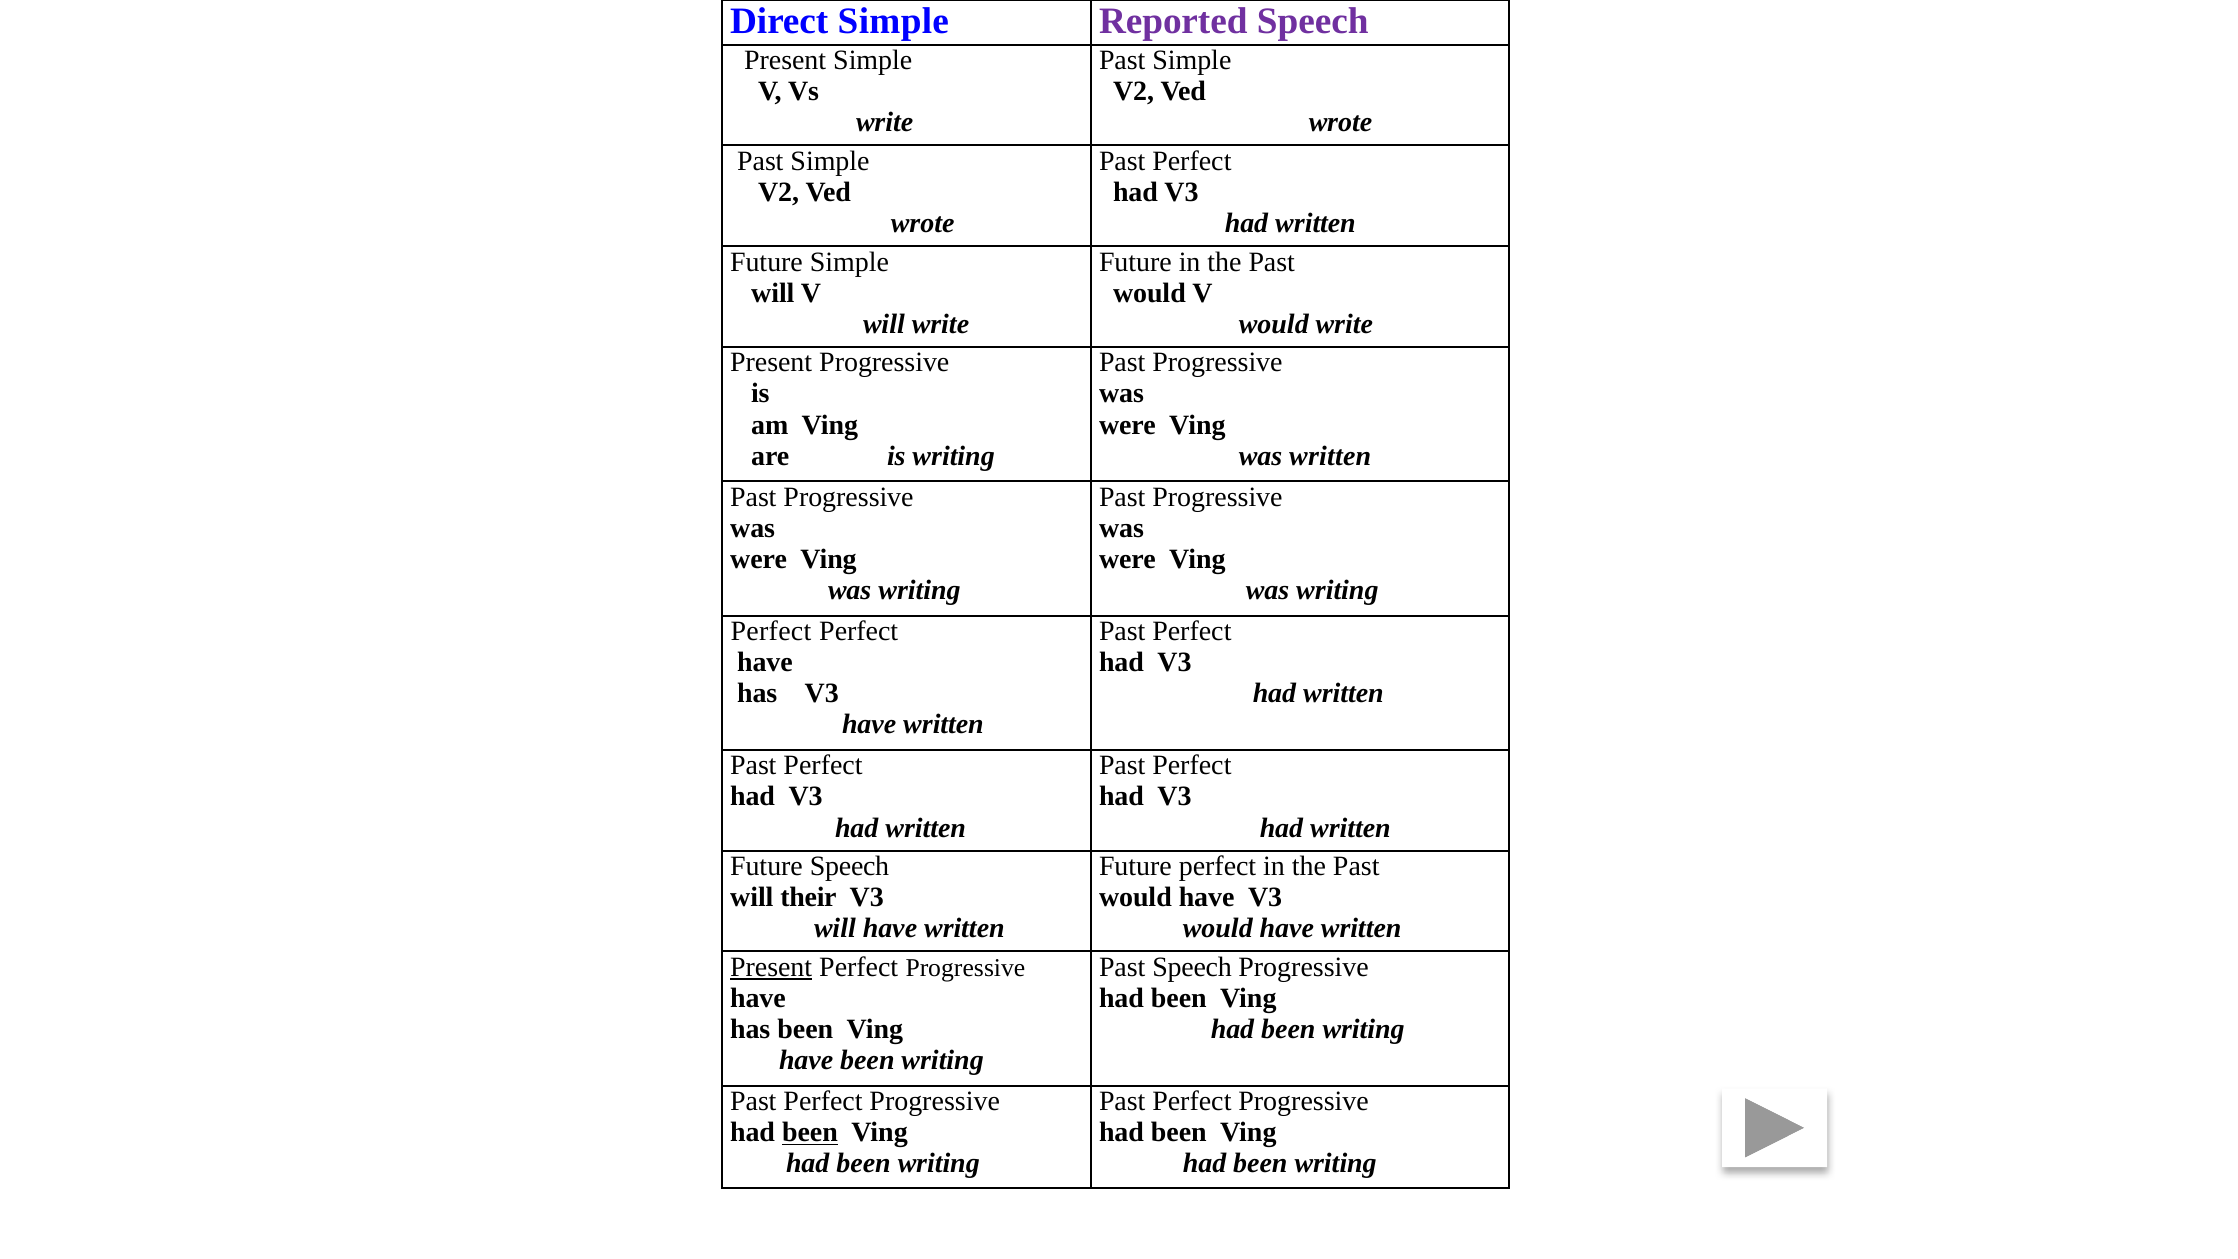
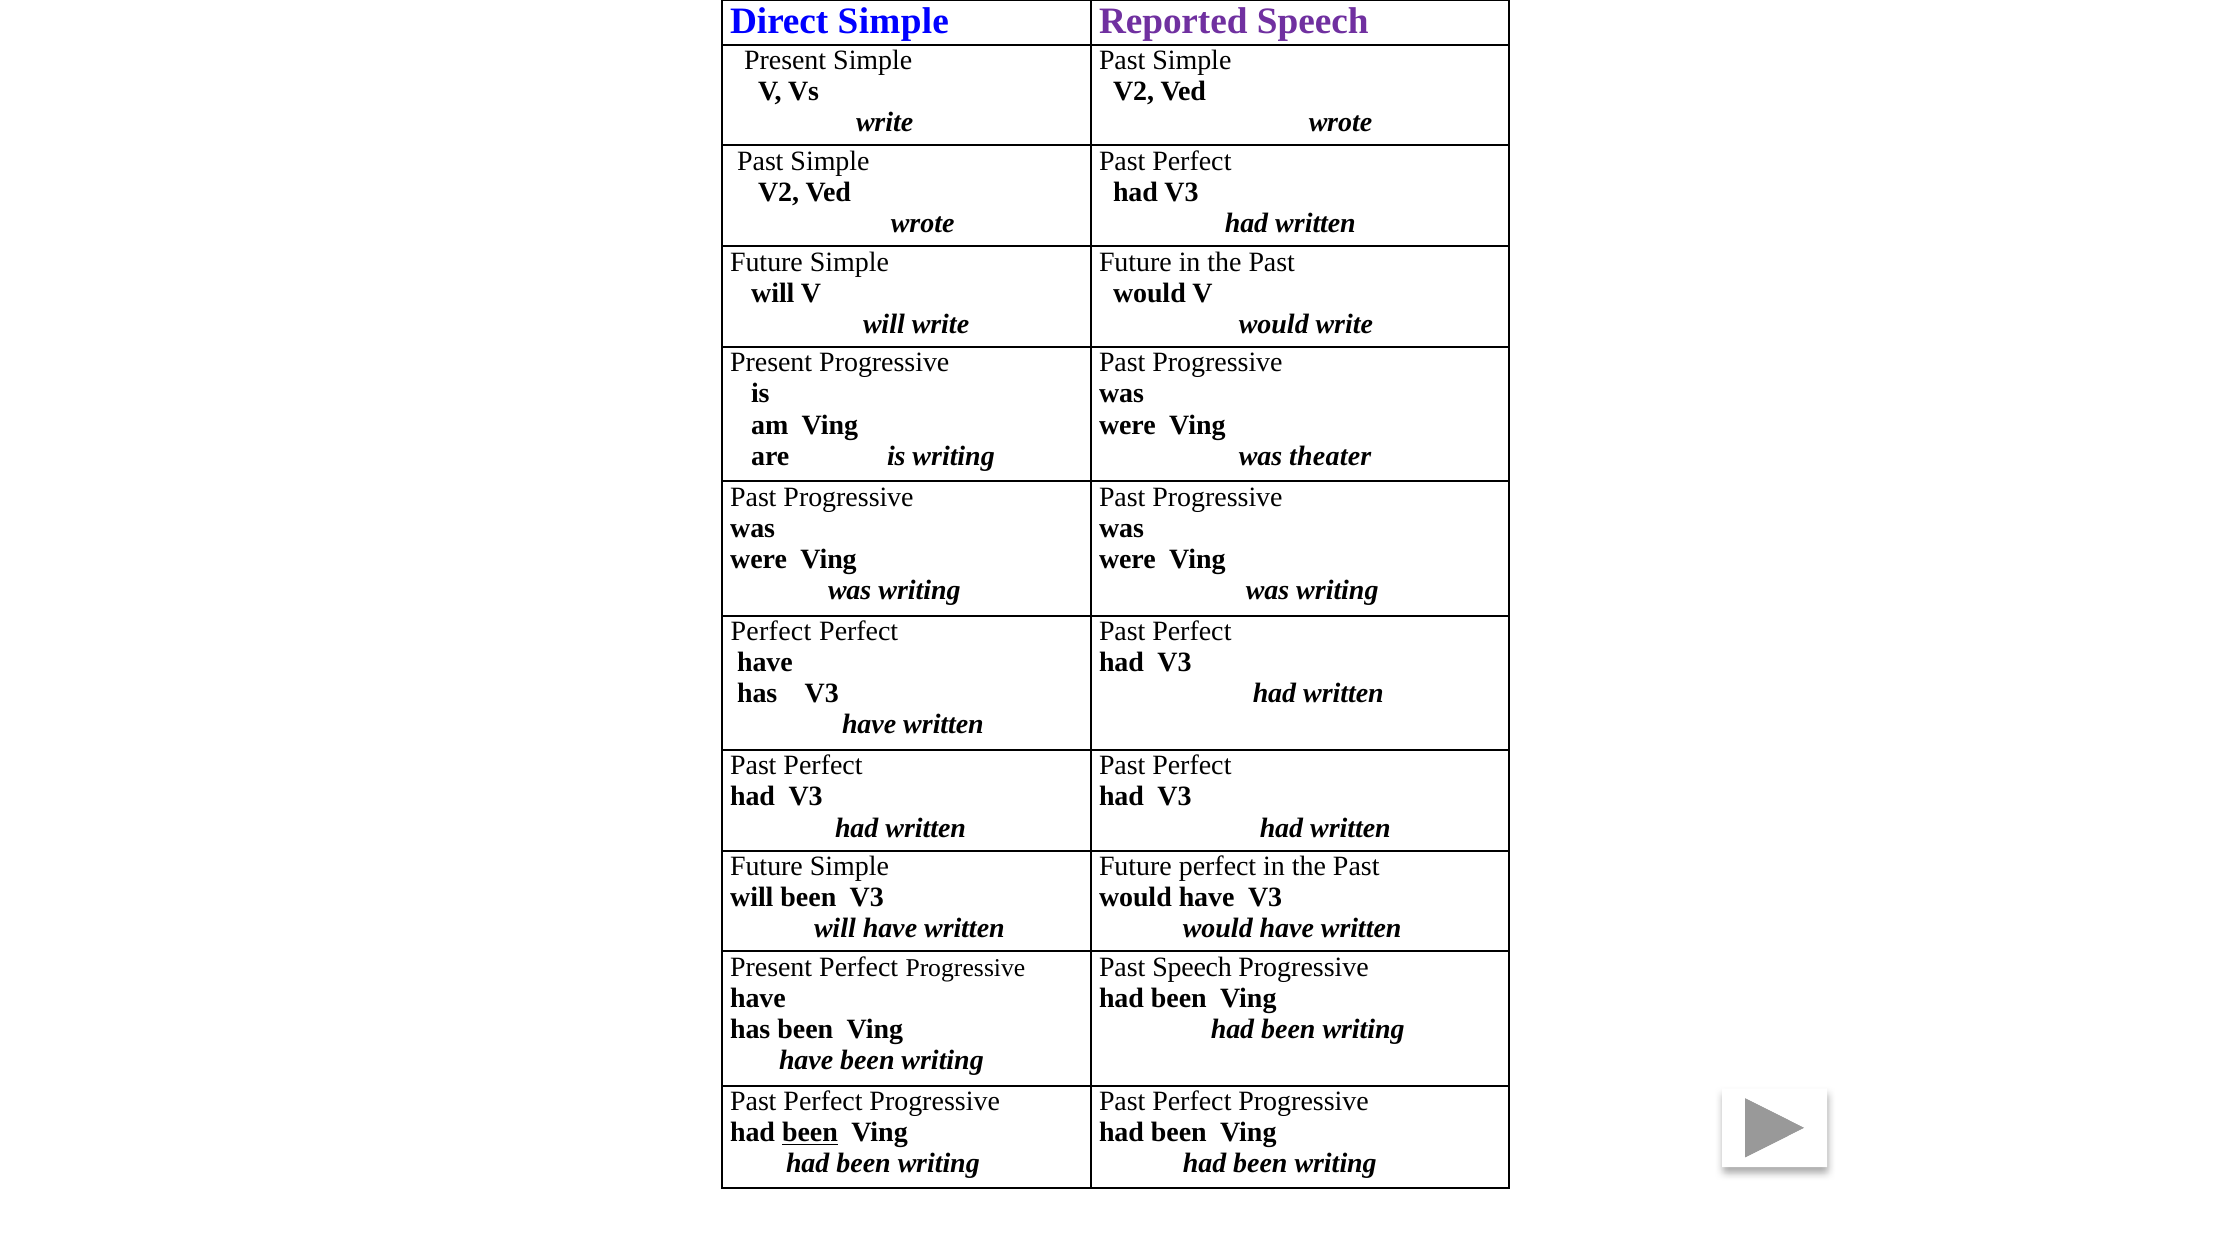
was written: written -> theater (1330, 456)
Speech: Speech -> Simple (849, 866)
will their: their -> been (808, 897)
Present underline: present -> none (771, 967)
